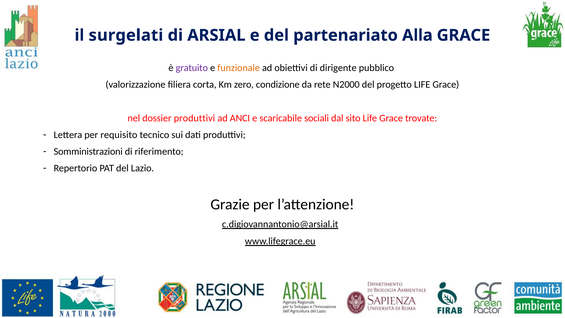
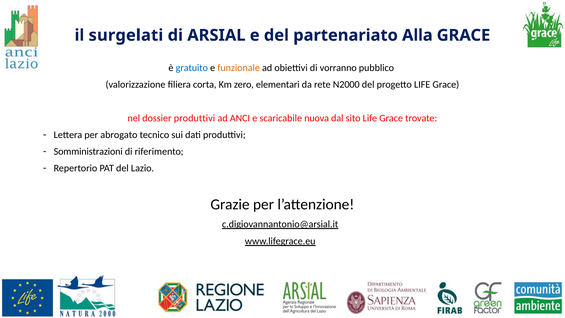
gratuito colour: purple -> blue (192, 68)
dirigente: dirigente -> vorranno (338, 68)
condizione: condizione -> elementari (278, 85)
sociali: sociali -> nuova (317, 118)
requisito: requisito -> abrogato (119, 135)
